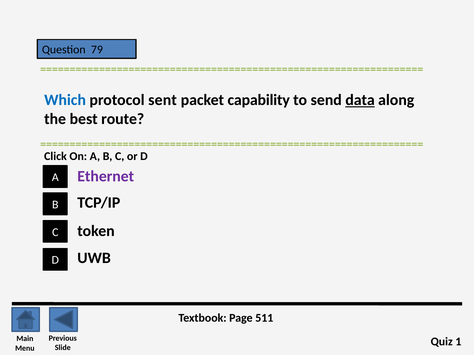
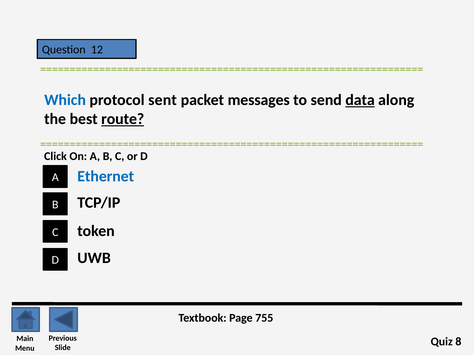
79: 79 -> 12 (97, 50)
capability: capability -> messages (259, 100)
route underline: none -> present (123, 119)
Ethernet colour: purple -> blue (106, 176)
511: 511 -> 755 (264, 318)
1: 1 -> 8 (458, 342)
